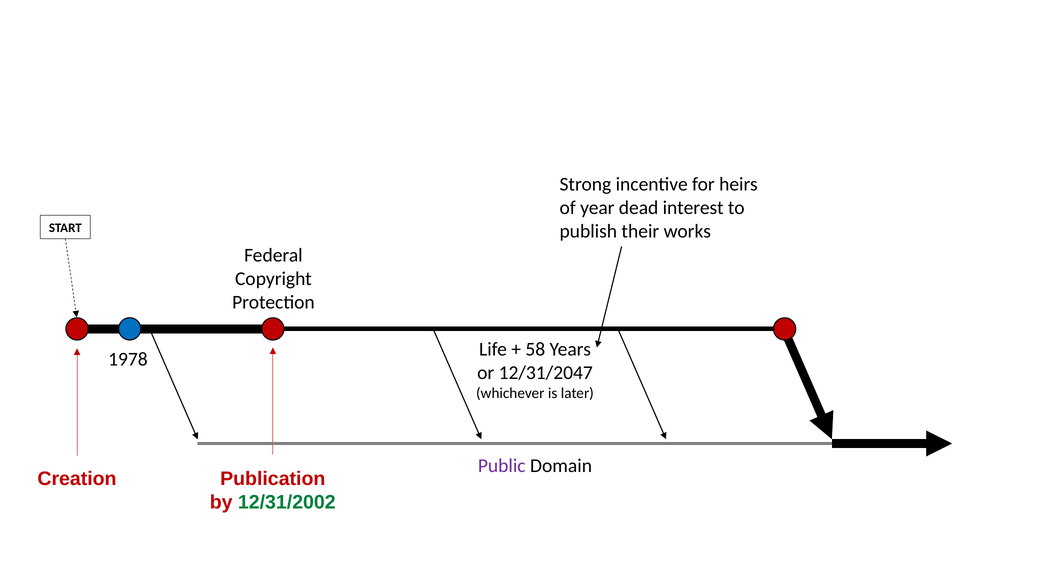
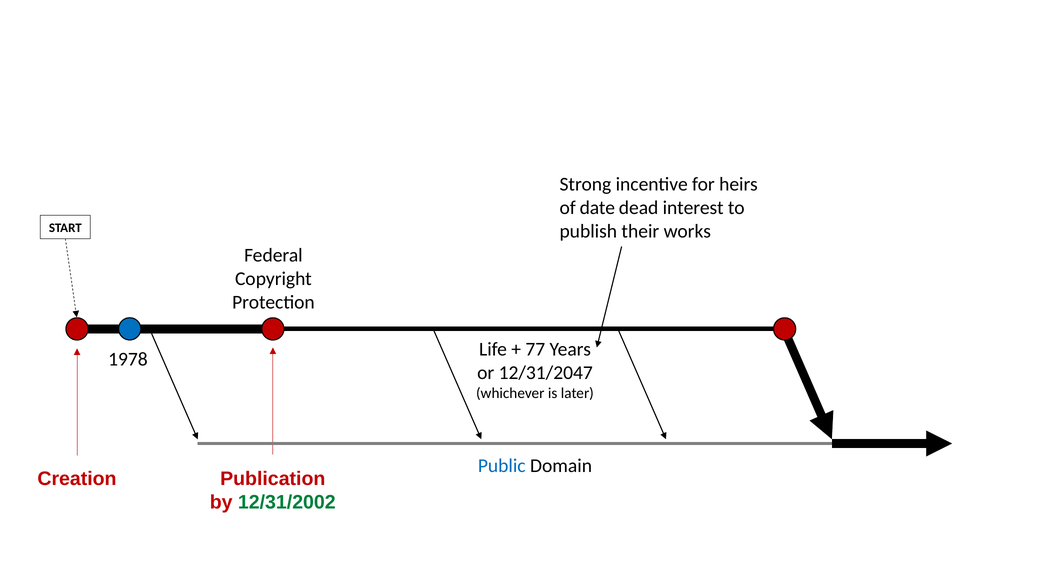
year: year -> date (597, 208)
58: 58 -> 77 (535, 349)
Public colour: purple -> blue (502, 466)
